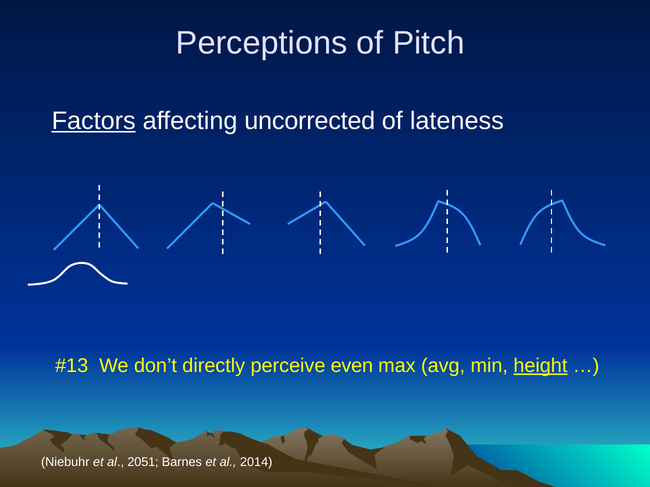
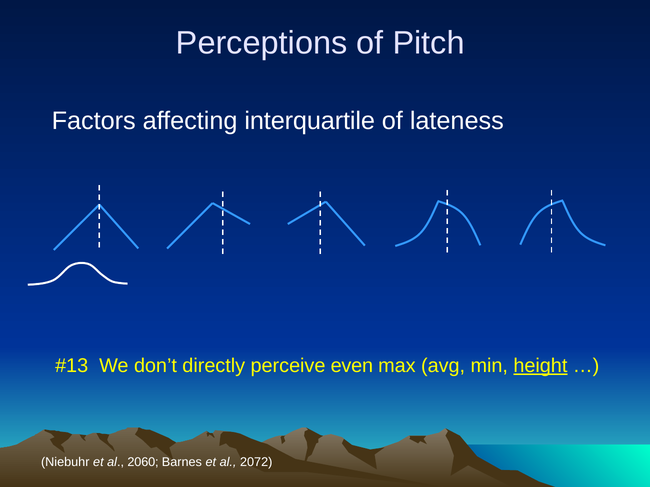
Factors underline: present -> none (94, 121)
uncorrected: uncorrected -> interquartile (310, 121)
2051: 2051 -> 2060 (143, 462)
2014: 2014 -> 2072 (256, 462)
